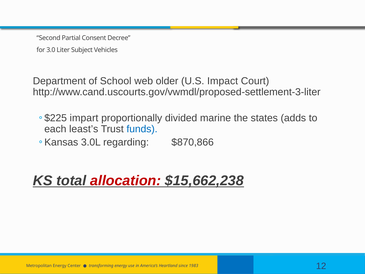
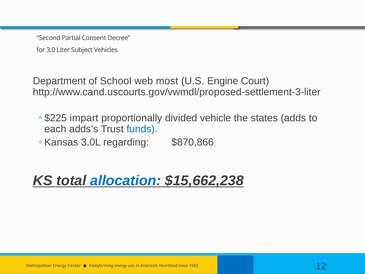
older: older -> most (167, 81)
Impact: Impact -> Engine (223, 81)
marine: marine -> vehicle (216, 118)
least’s: least’s -> adds’s (84, 129)
allocation colour: red -> blue (126, 181)
